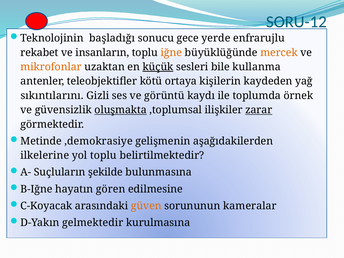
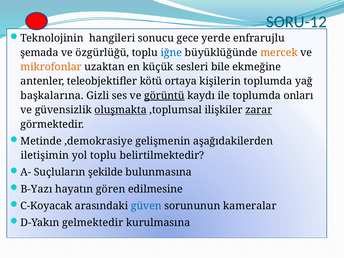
başladığı: başladığı -> hangileri (112, 38)
rekabet: rekabet -> şemada (39, 53)
insanların: insanların -> özgürlüğü (102, 53)
iğne colour: orange -> blue (171, 53)
küçük underline: present -> none (158, 67)
kullanma: kullanma -> ekmeğine (257, 67)
kişilerin kaydeden: kaydeden -> toplumda (268, 81)
sıkıntılarını: sıkıntılarını -> başkalarına (52, 96)
görüntü underline: none -> present (164, 96)
örnek: örnek -> onları (298, 96)
ilkelerine: ilkelerine -> iletişimin (45, 155)
B-Iğne: B-Iğne -> B-Yazı (36, 189)
güven colour: orange -> blue (146, 206)
